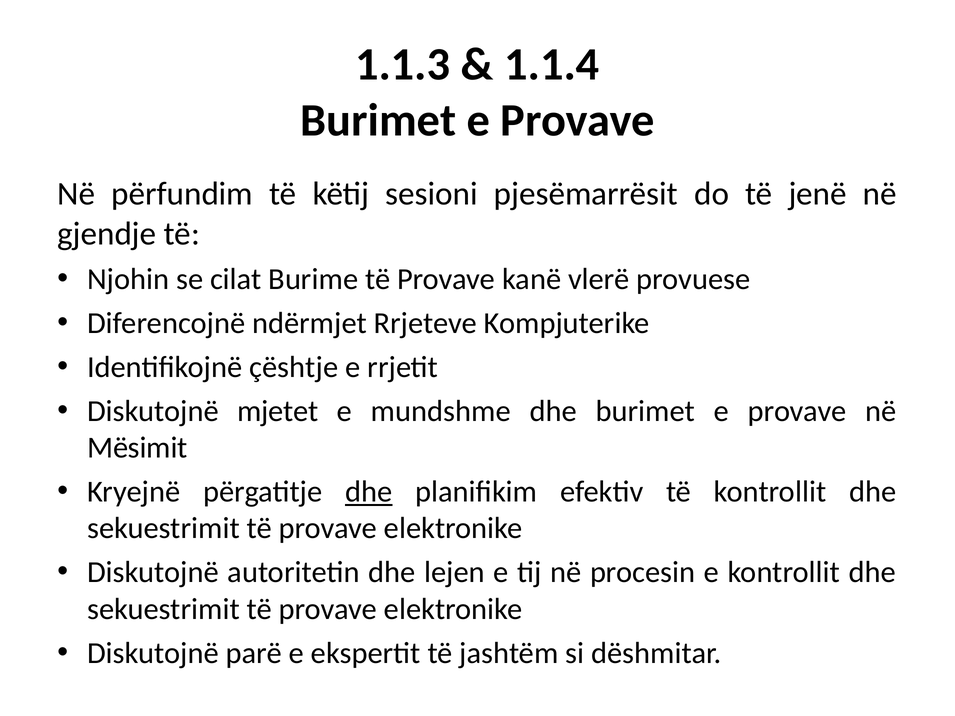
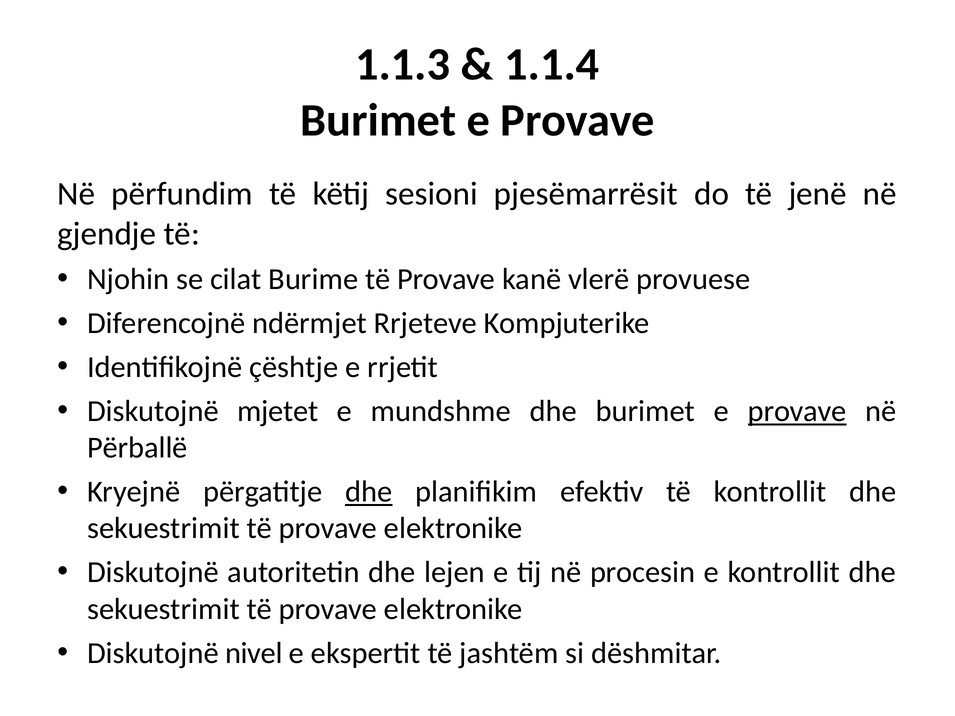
provave underline: none -> present (797, 411)
Mësimit: Mësimit -> Përballë (137, 448)
parë: parë -> nivel (254, 653)
